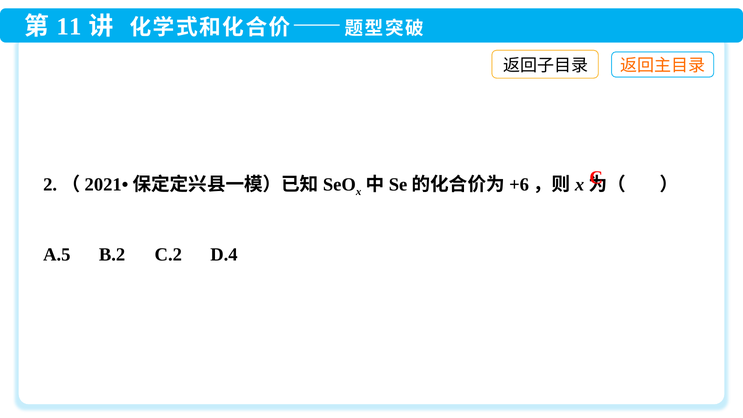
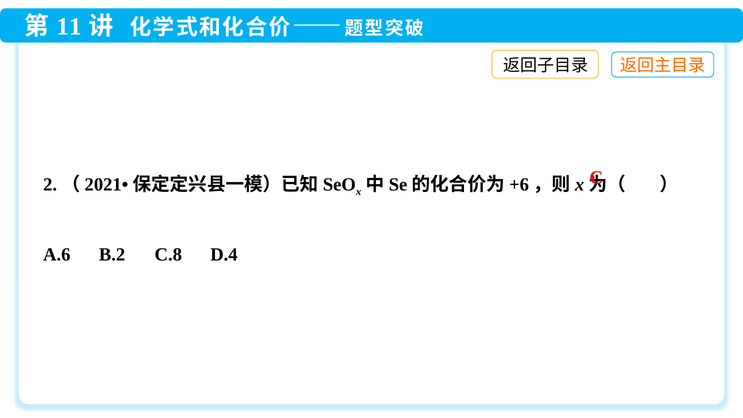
A.5: A.5 -> A.6 (57, 255)
C.2: C.2 -> C.8 (168, 255)
